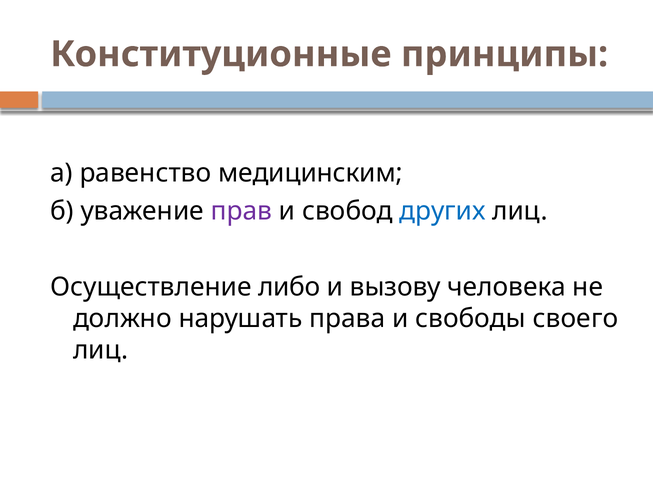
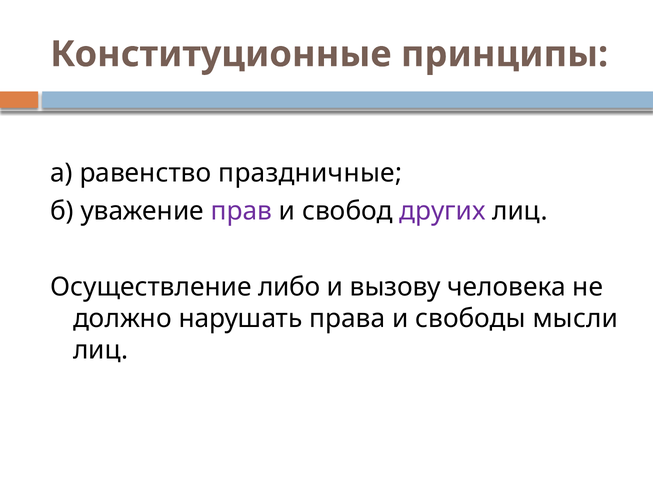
медицинским: медицинским -> праздничные (310, 173)
других colour: blue -> purple (443, 211)
своего: своего -> мысли (575, 318)
